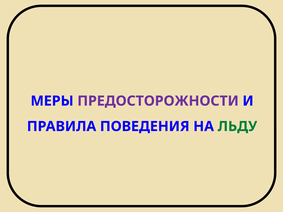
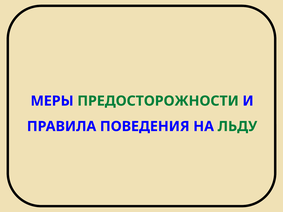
ПРЕДОСТОРОЖНОСТИ colour: purple -> green (158, 101)
